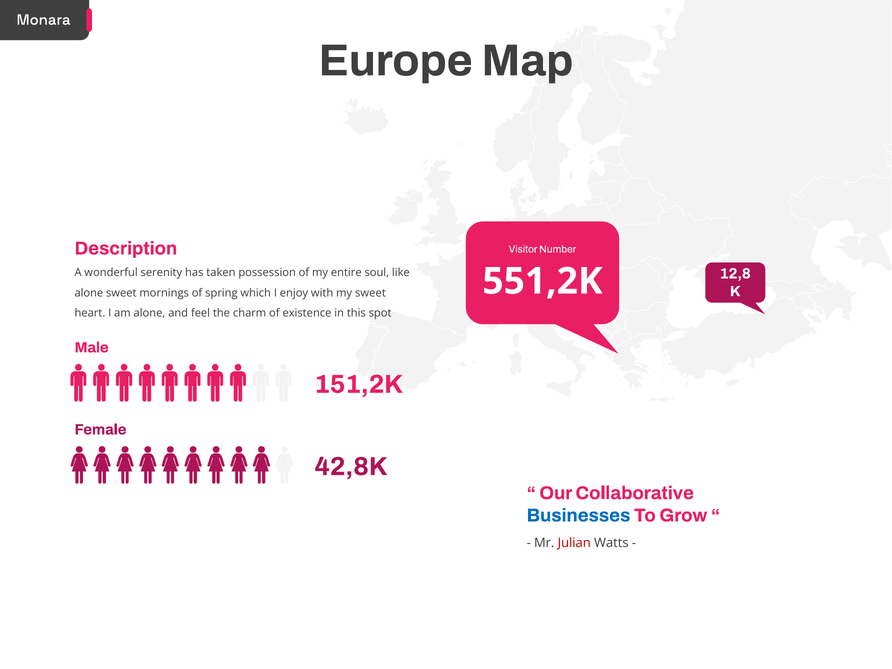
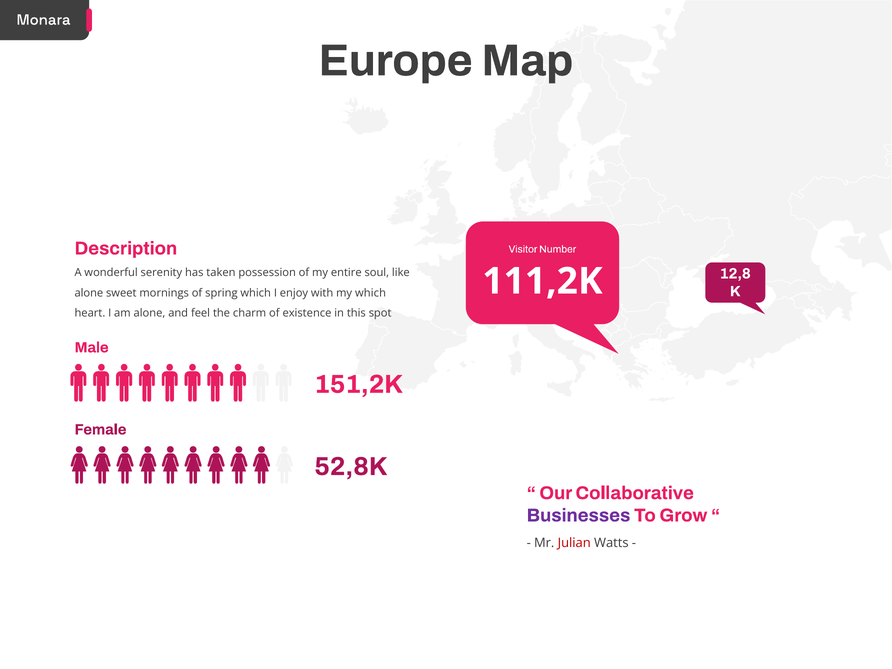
551,2K: 551,2K -> 111,2K (542, 281)
my sweet: sweet -> which (371, 293)
42,8K: 42,8K -> 52,8K (351, 466)
Businesses colour: blue -> purple (579, 515)
